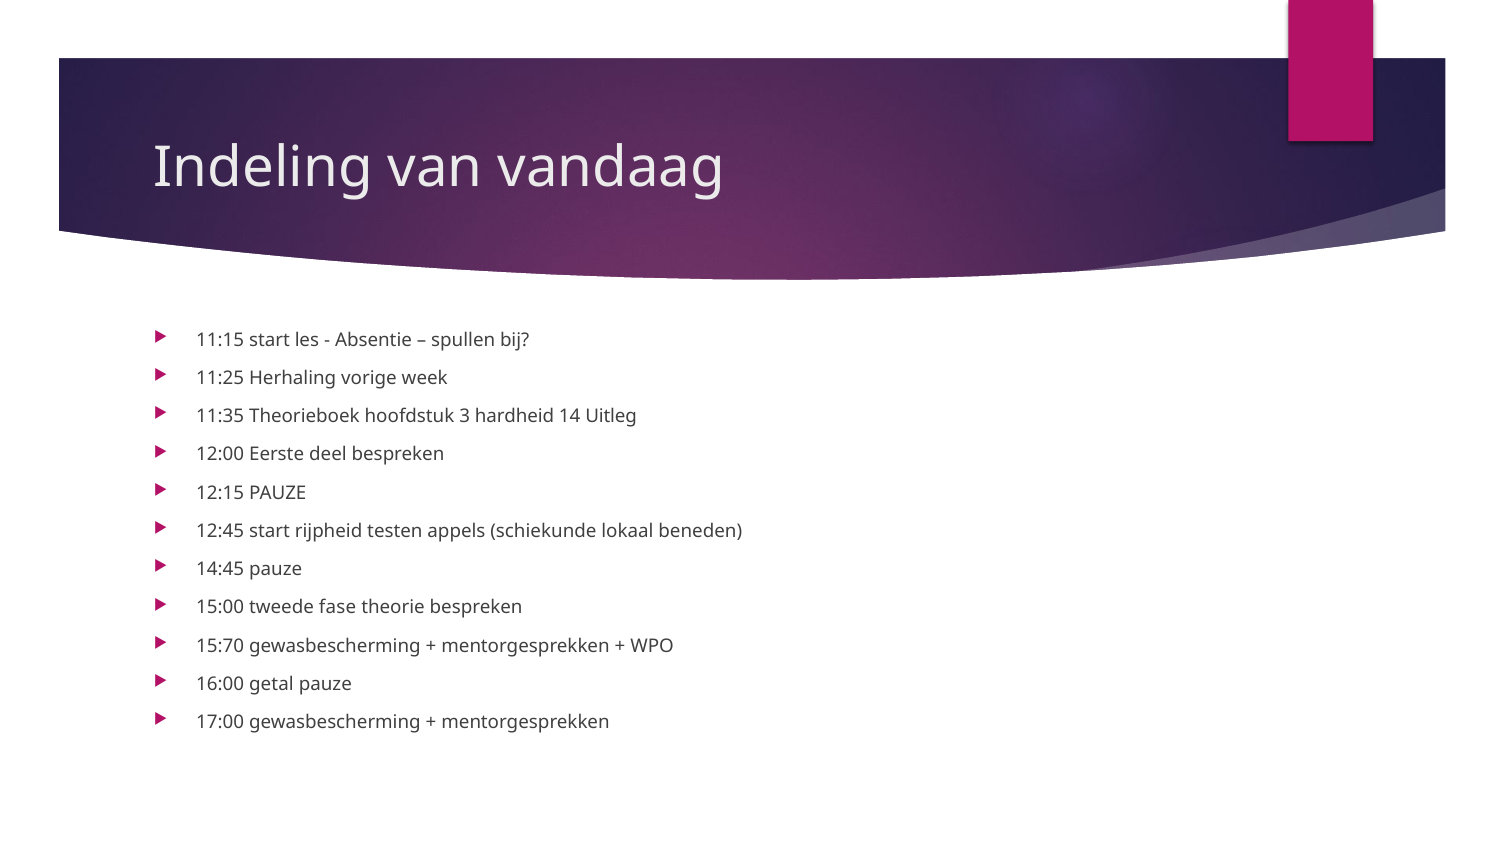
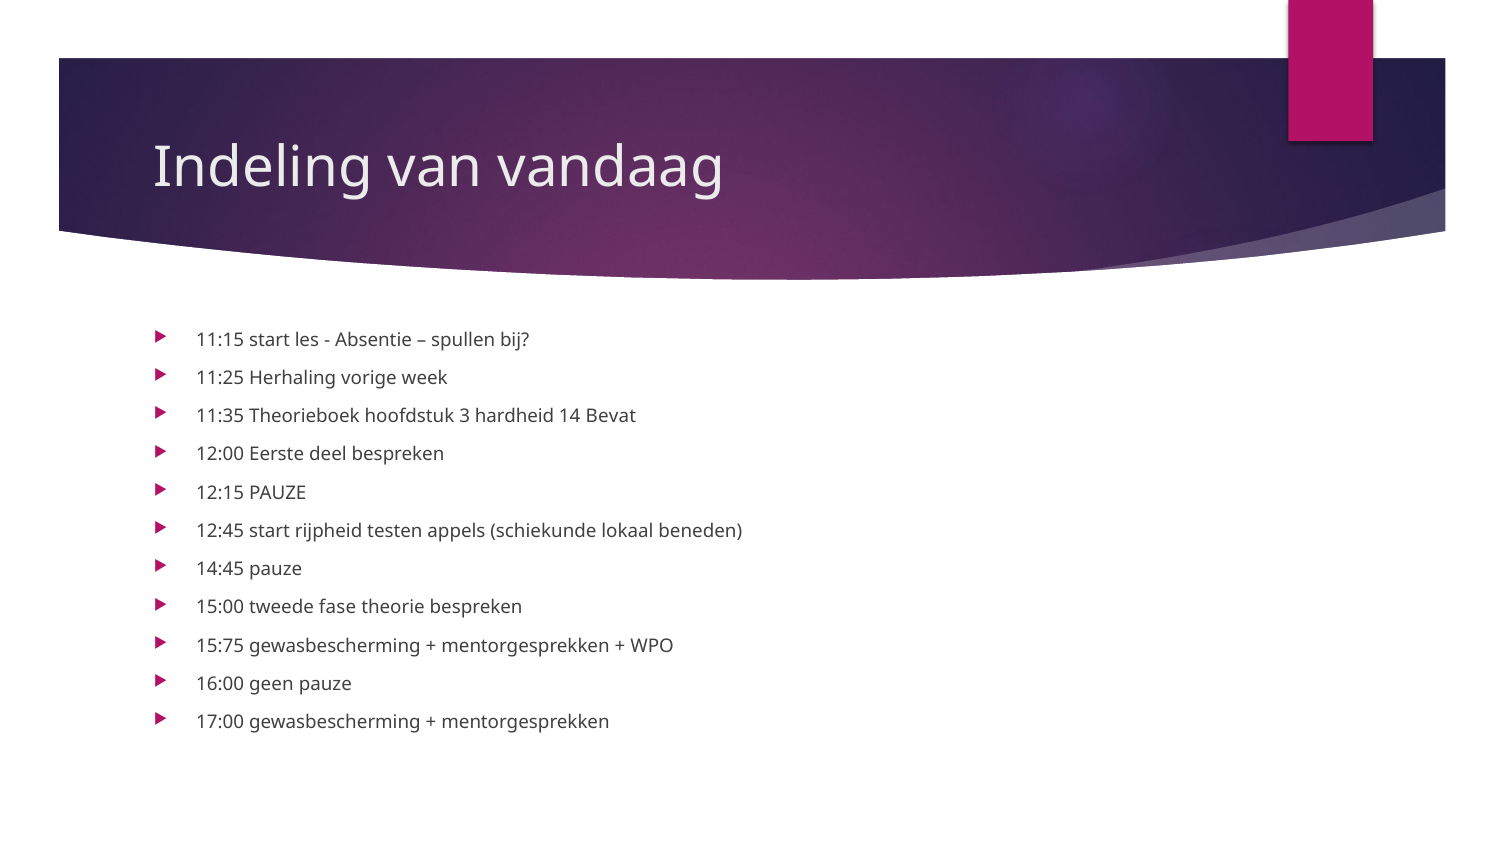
Uitleg: Uitleg -> Bevat (611, 416)
15:70: 15:70 -> 15:75 (220, 646)
getal: getal -> geen (271, 684)
